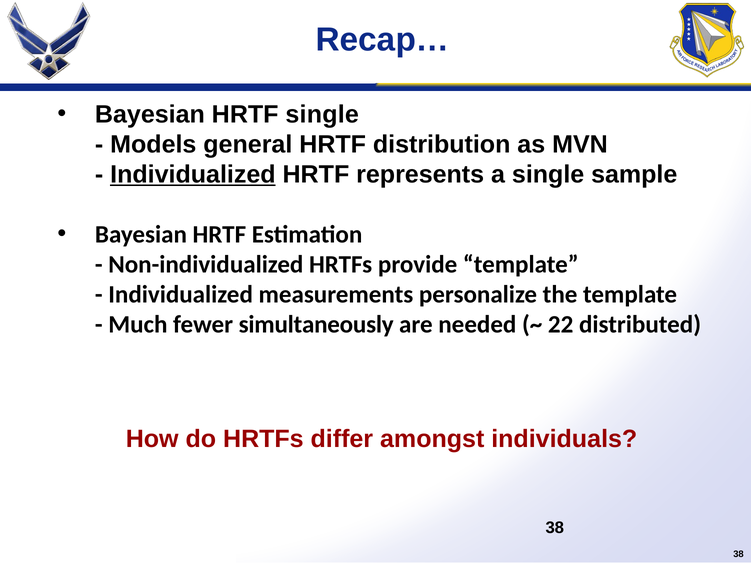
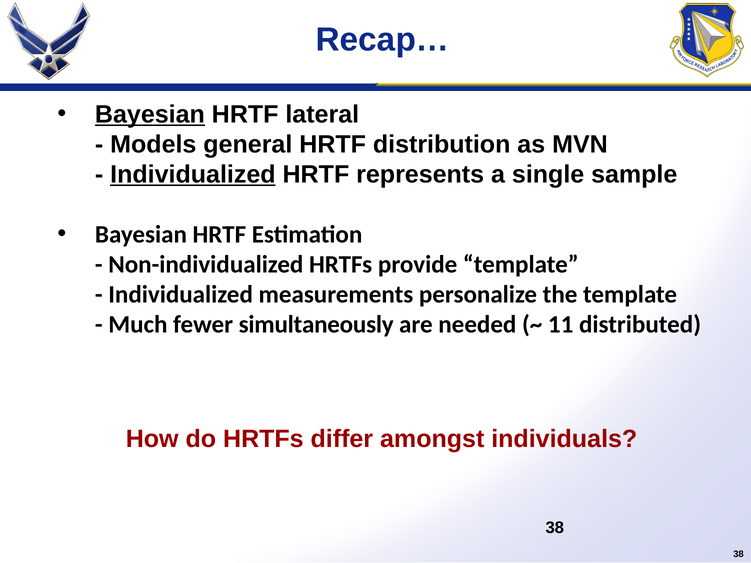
Bayesian underline: none -> present (150, 114)
HRTF single: single -> lateral (322, 114)
22: 22 -> 11 (561, 325)
